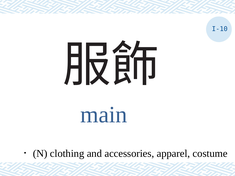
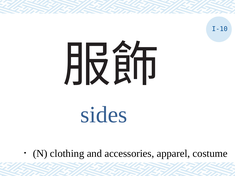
main: main -> sides (104, 115)
